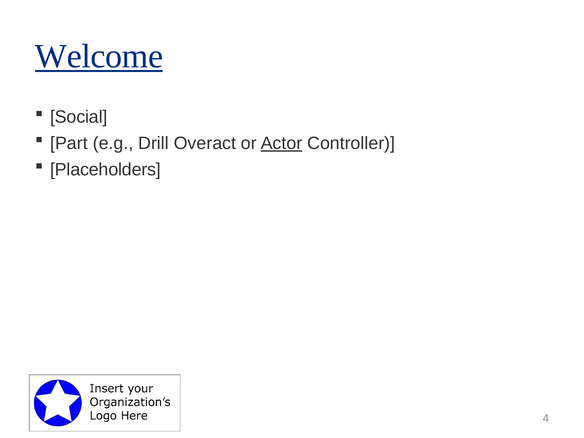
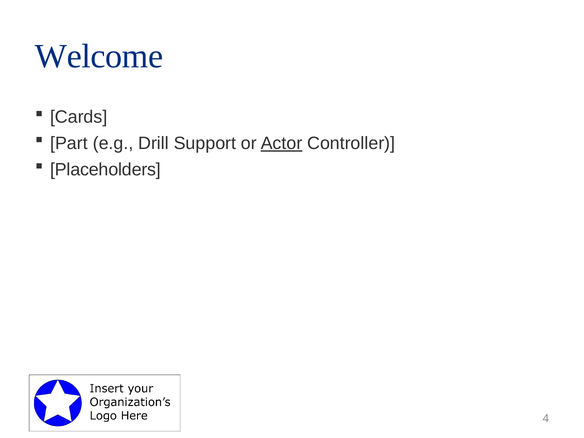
Welcome underline: present -> none (99, 56)
Social: Social -> Cards (79, 117)
Overact: Overact -> Support (205, 143)
